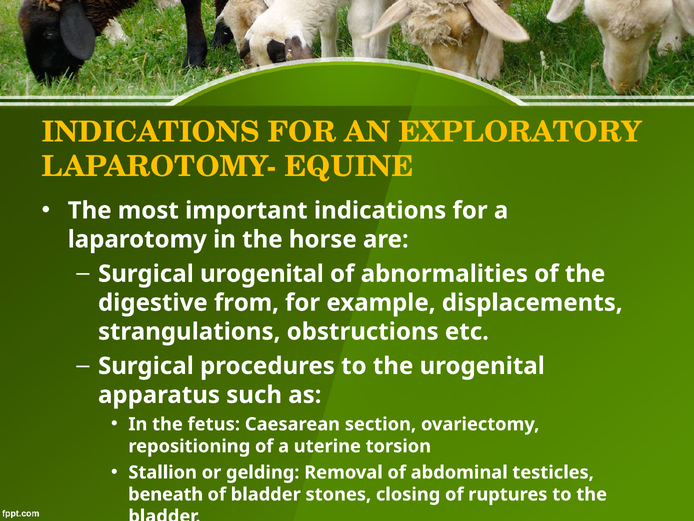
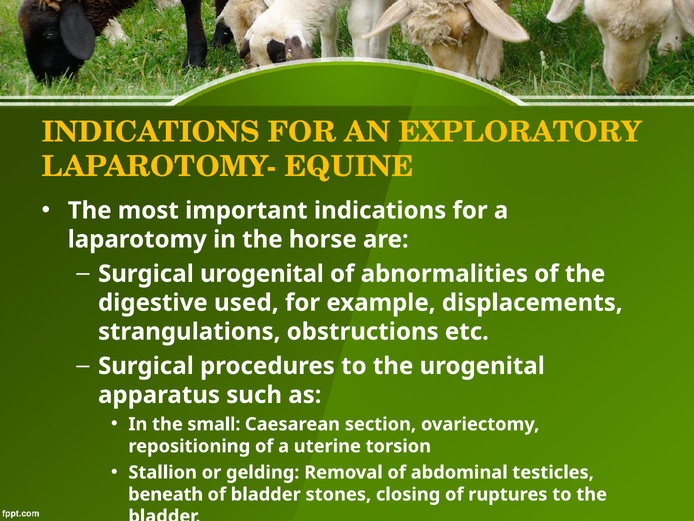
from: from -> used (246, 302)
fetus: fetus -> small (214, 424)
